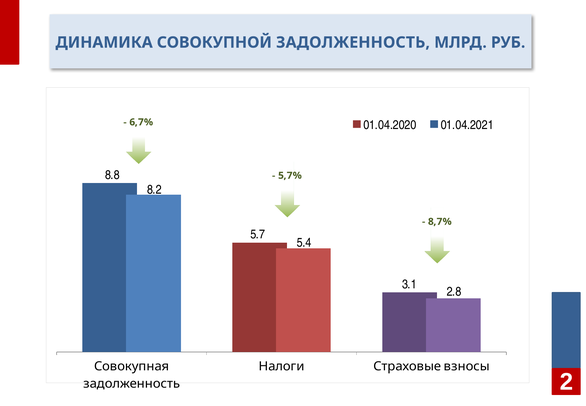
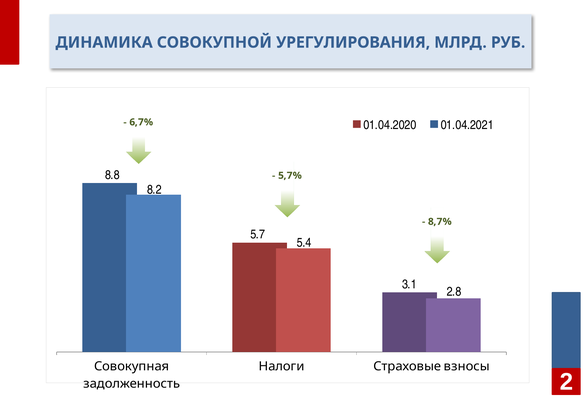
СОВОКУПНОЙ ЗАДОЛЖЕННОСТЬ: ЗАДОЛЖЕННОСТЬ -> УРЕГУЛИРОВАНИЯ (353, 42)
